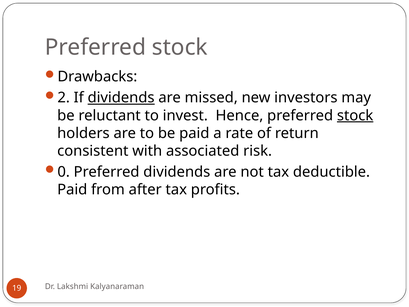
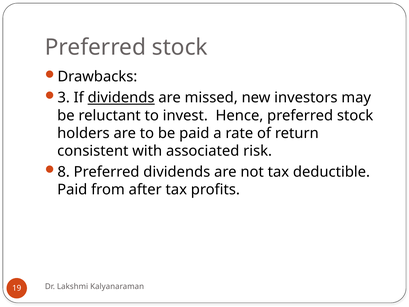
2: 2 -> 3 (64, 98)
stock underline: present -> none (355, 115)
0: 0 -> 8 (64, 172)
